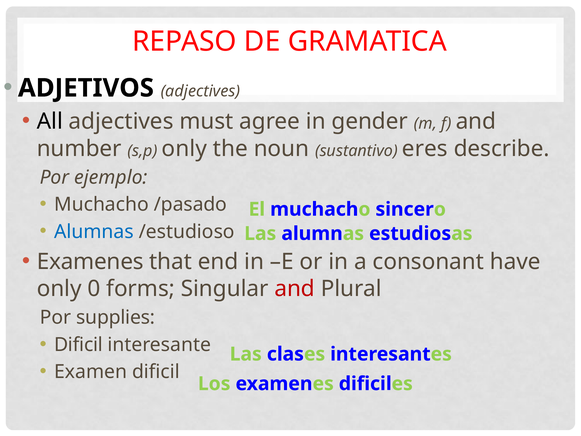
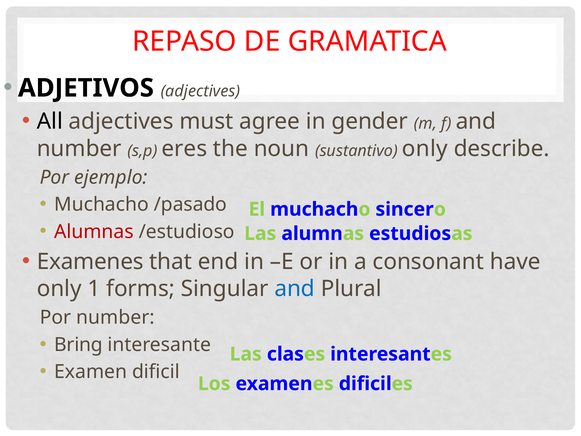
s,p only: only -> eres (184, 148)
sustantivo eres: eres -> only (425, 148)
Alumnas colour: blue -> red (94, 232)
0: 0 -> 1 (94, 289)
and colour: red -> blue (295, 289)
Por supplies: supplies -> number (115, 317)
Dificil: Dificil -> Bring (78, 345)
